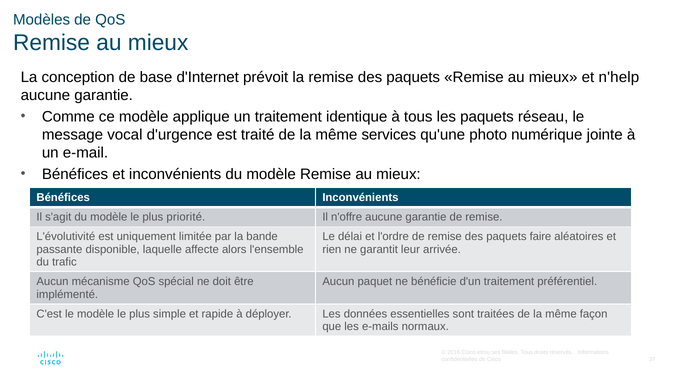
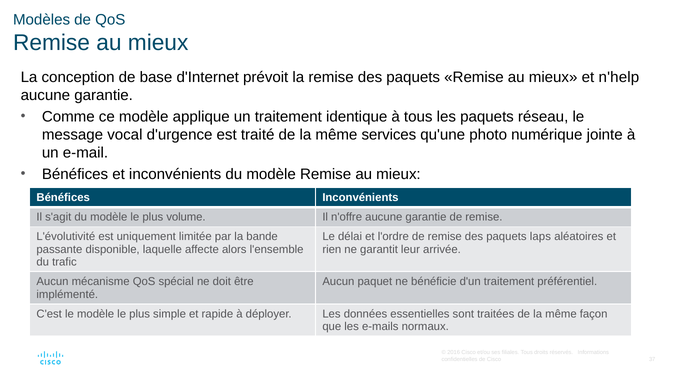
priorité: priorité -> volume (186, 217)
faire: faire -> laps (540, 237)
